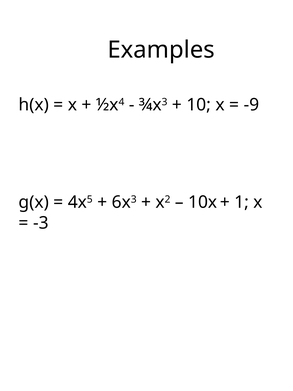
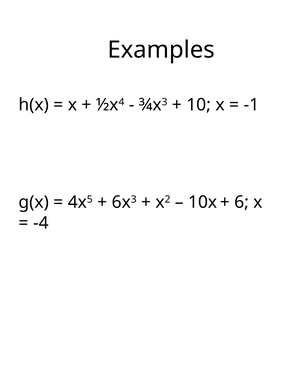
-9: -9 -> -1 (251, 105)
1: 1 -> 6 (242, 202)
-3: -3 -> -4 (41, 223)
